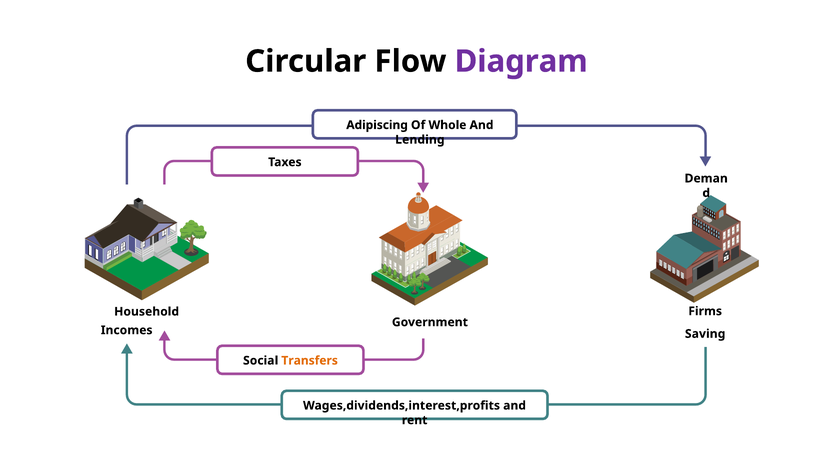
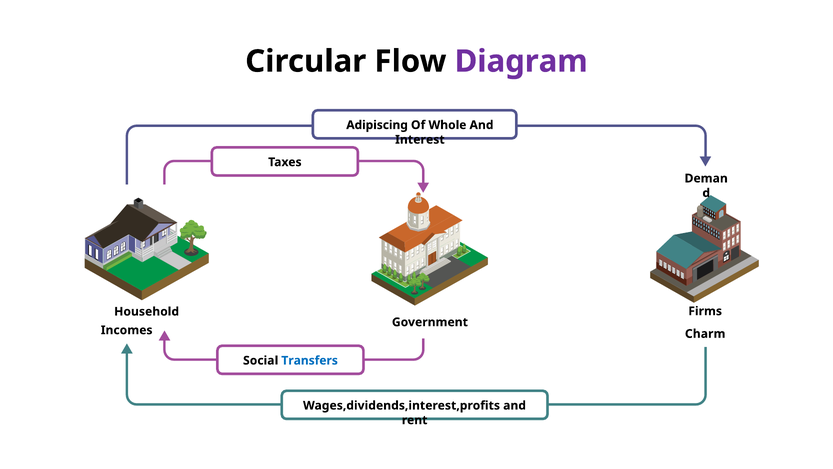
Lending: Lending -> Interest (420, 140)
Saving: Saving -> Charm (705, 334)
Transfers colour: orange -> blue (310, 360)
